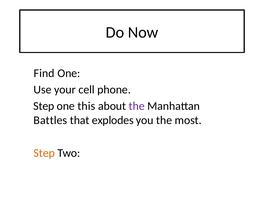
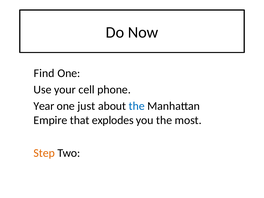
Step: Step -> Year (44, 106)
this: this -> just (86, 106)
the colour: purple -> blue (137, 106)
Battles: Battles -> Empire (50, 120)
